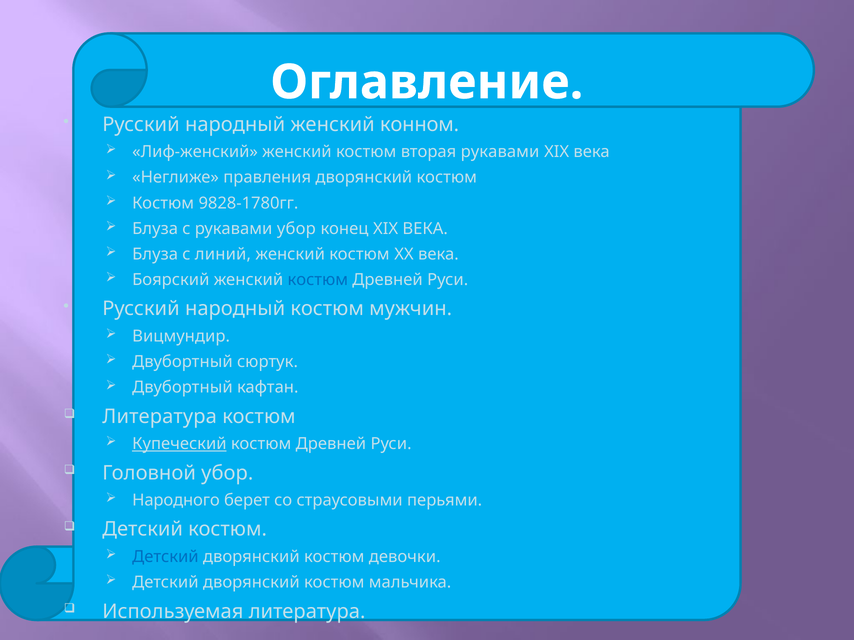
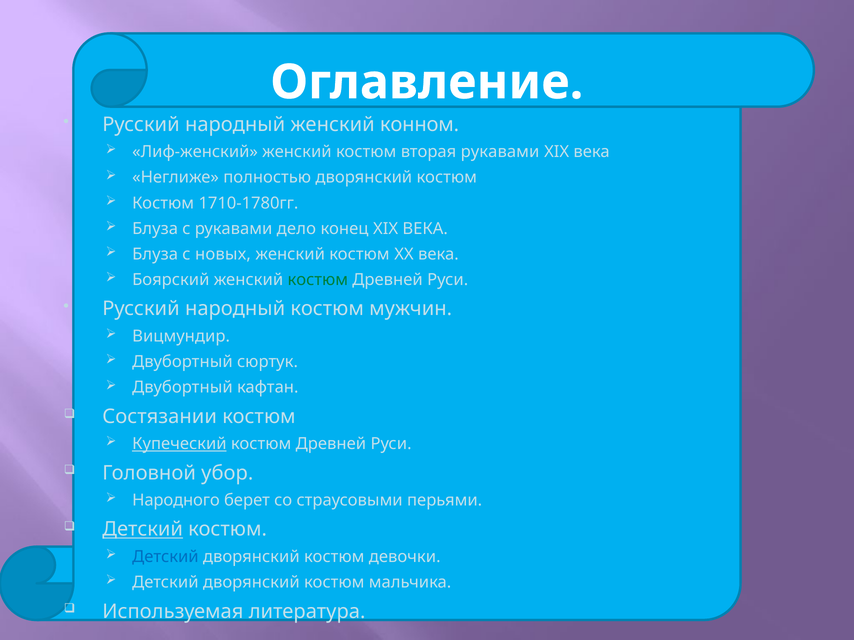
правления: правления -> полностью (267, 178)
9828-1780гг: 9828-1780гг -> 1710-1780гг (248, 203)
рукавами убор: убор -> дело (296, 229)
линий: линий -> новых (223, 254)
костюм colour: blue -> green (318, 280)
Литература: Литература -> Состязании (160, 417)
Детский underline: none -> present (143, 530)
